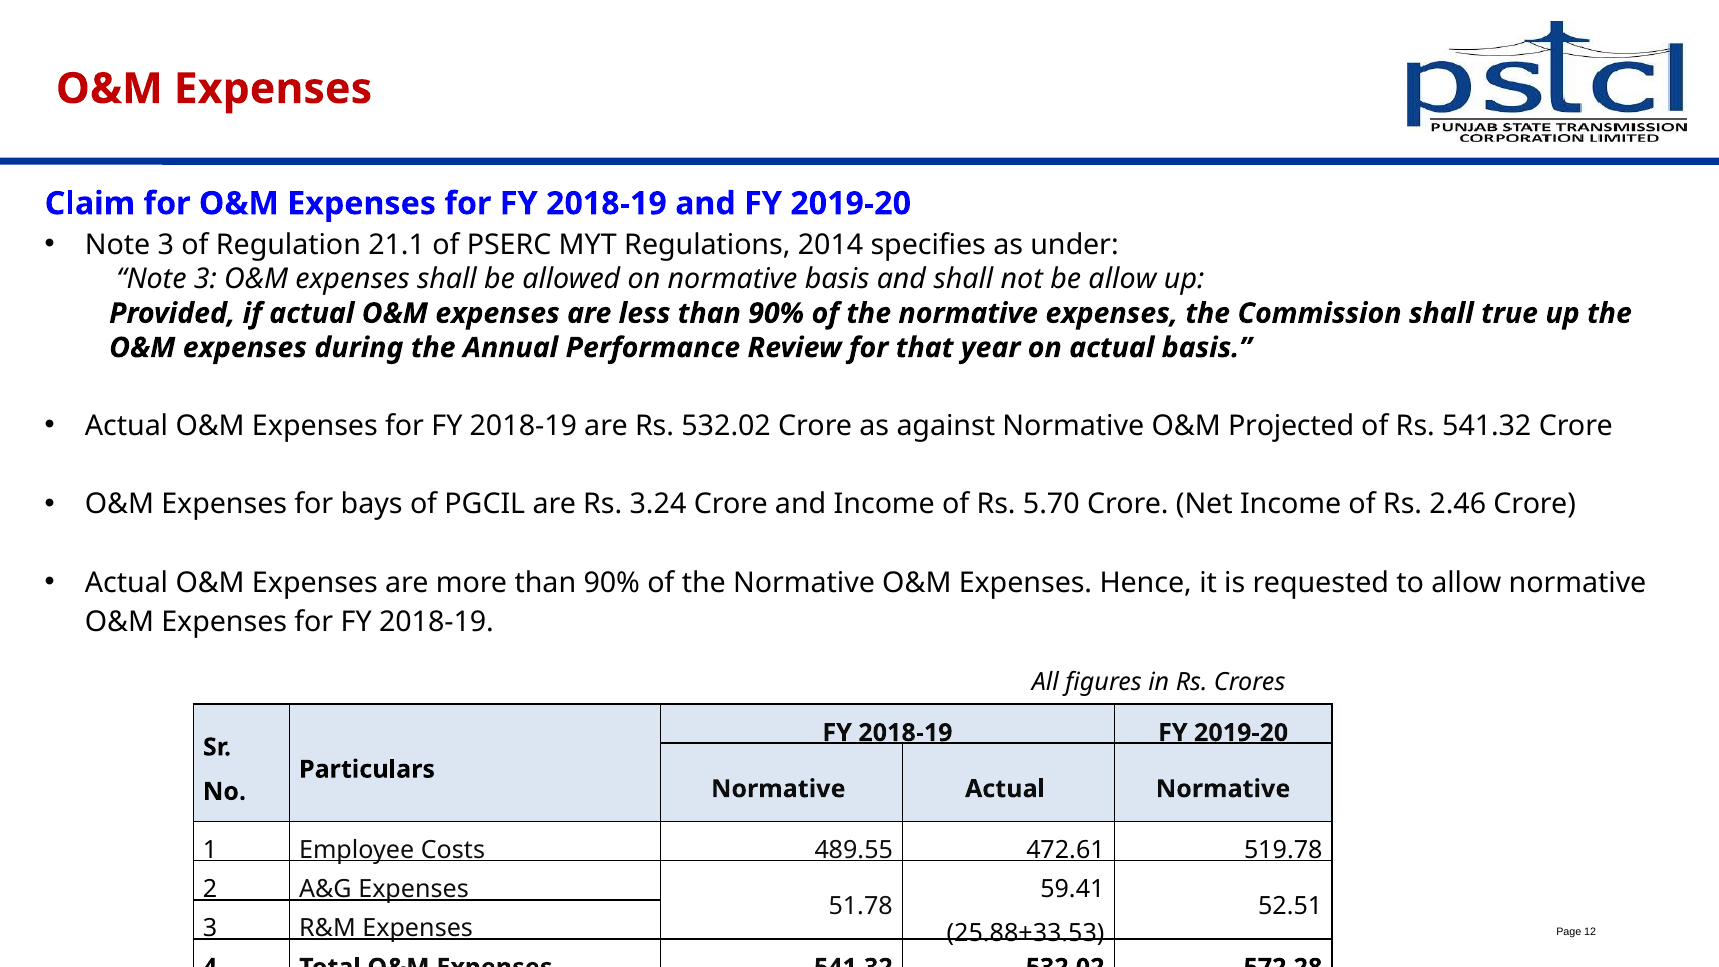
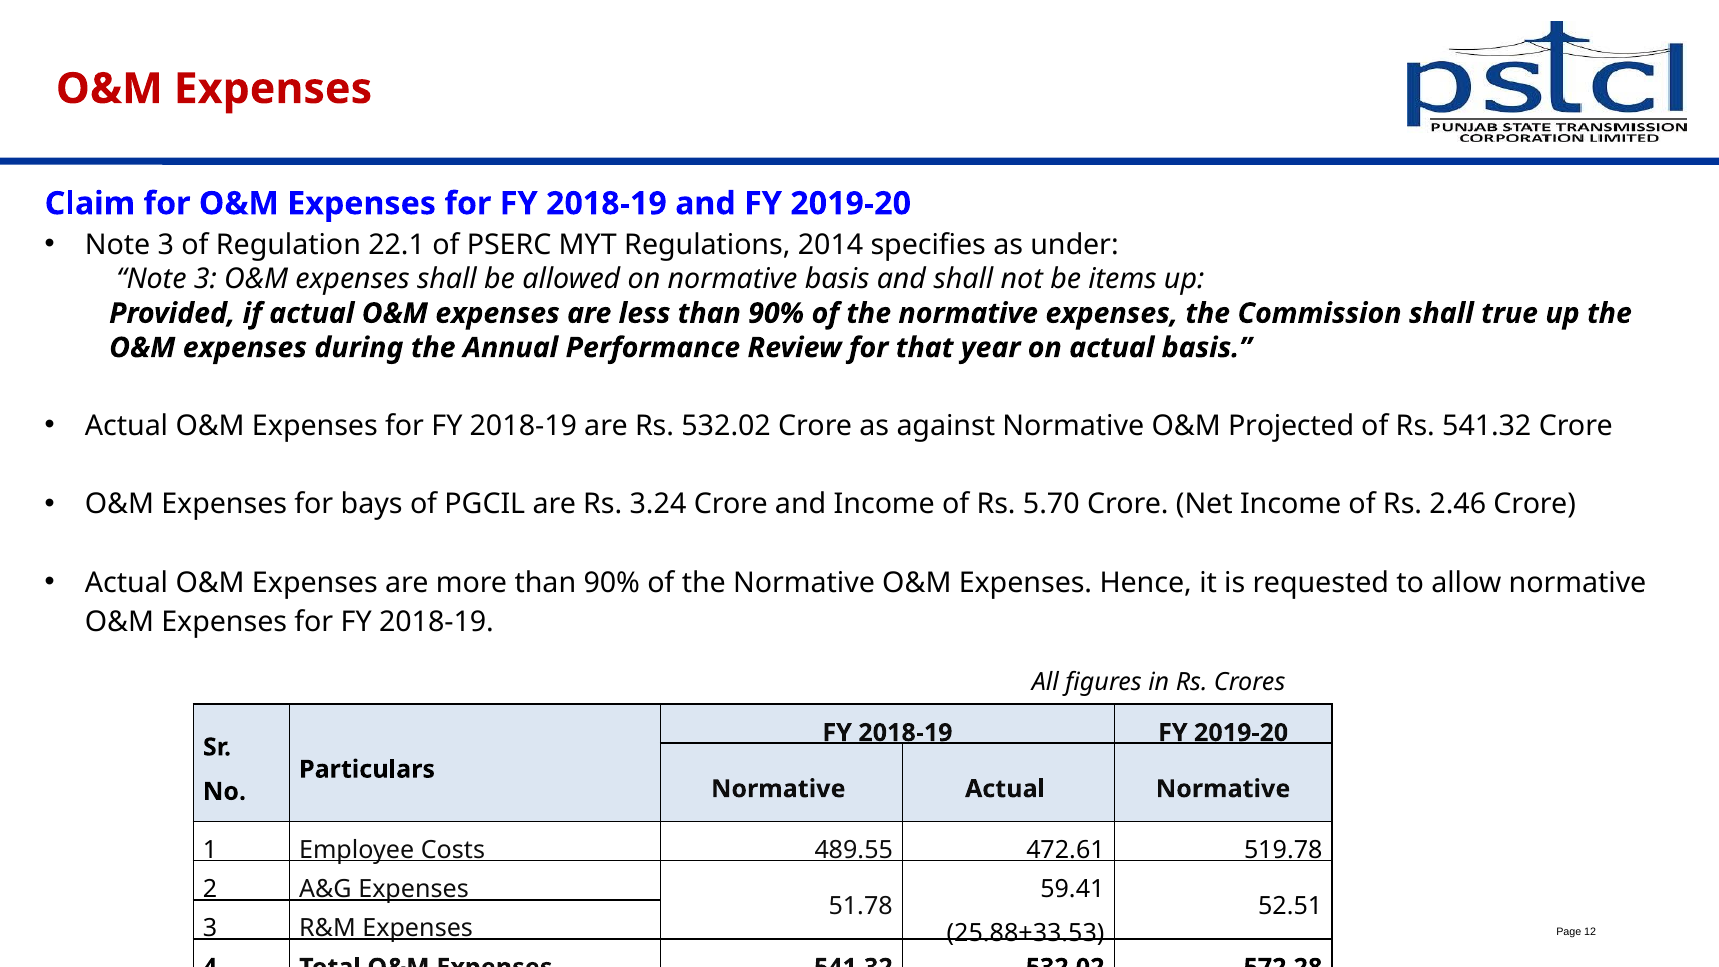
21.1: 21.1 -> 22.1 (397, 245)
be allow: allow -> items (1123, 279)
